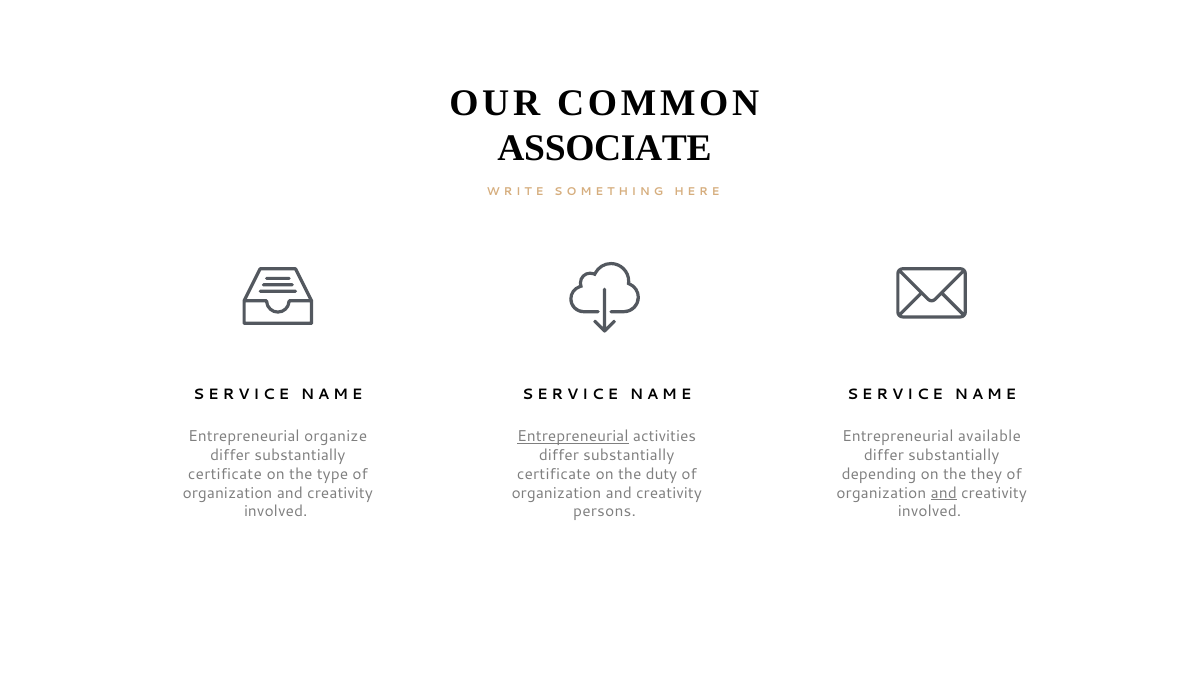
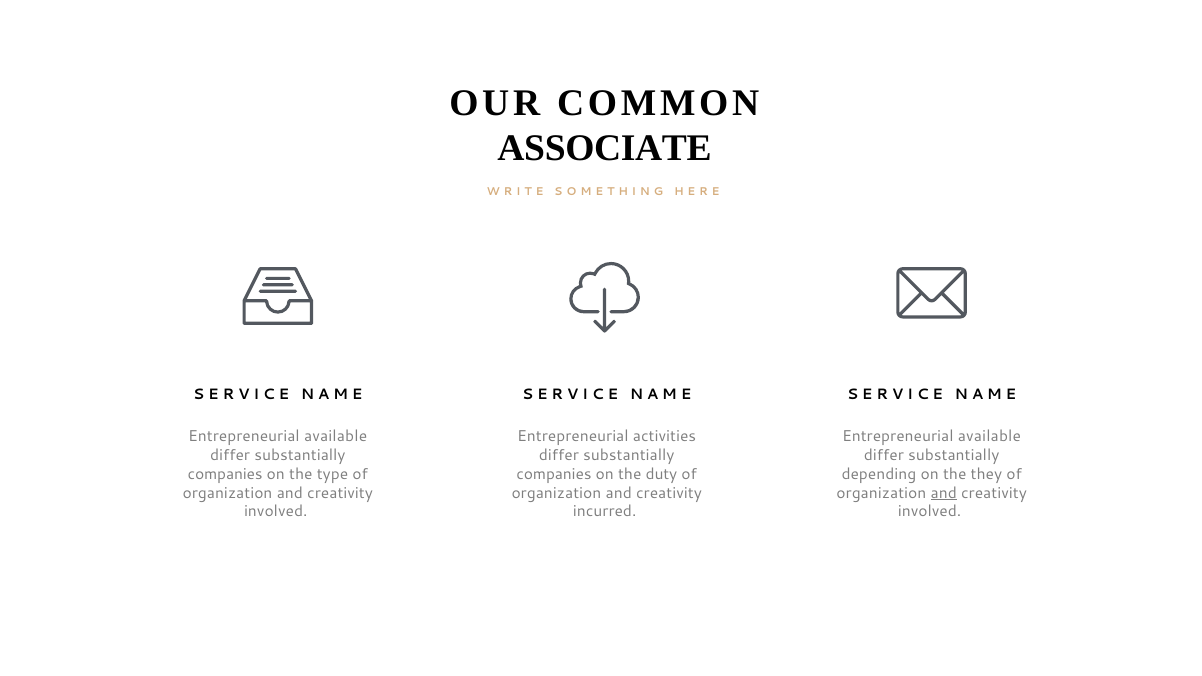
organize: organize -> available (336, 437)
Entrepreneurial underline: present -> none (573, 437)
certificate: certificate -> companies (225, 474)
certificate: certificate -> companies (554, 474)
persons: persons -> incurred (605, 512)
